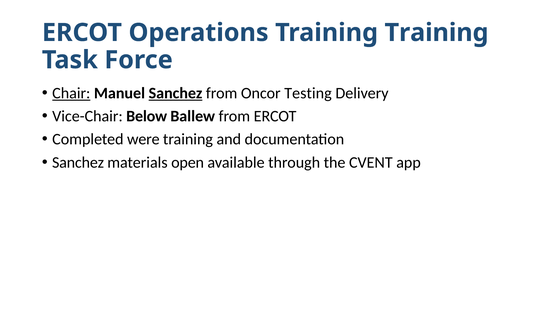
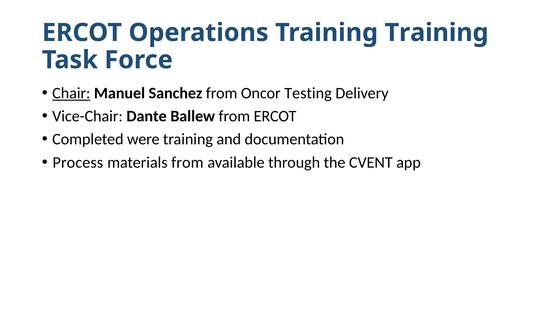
Sanchez underline: present -> none (175, 93)
Below: Below -> Dante (147, 116)
Sanchez: Sanchez -> Process (78, 162)
materials open: open -> from (187, 162)
